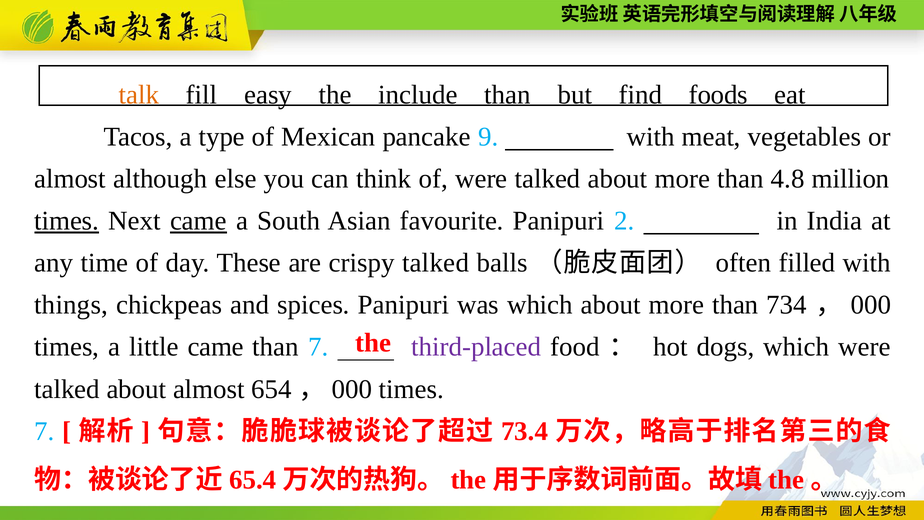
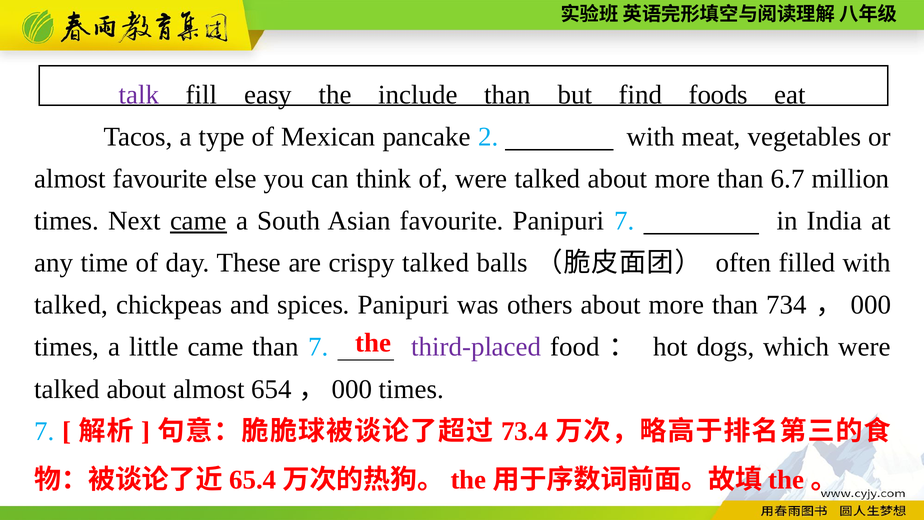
talk colour: orange -> purple (139, 95)
9: 9 -> 2 (488, 137)
almost although: although -> favourite (160, 179)
4.8: 4.8 -> 6.7 (788, 179)
times underline: present -> none (67, 221)
Panipuri 2: 2 -> 7 (624, 221)
things: things -> talked (71, 305)
was which: which -> others (540, 305)
